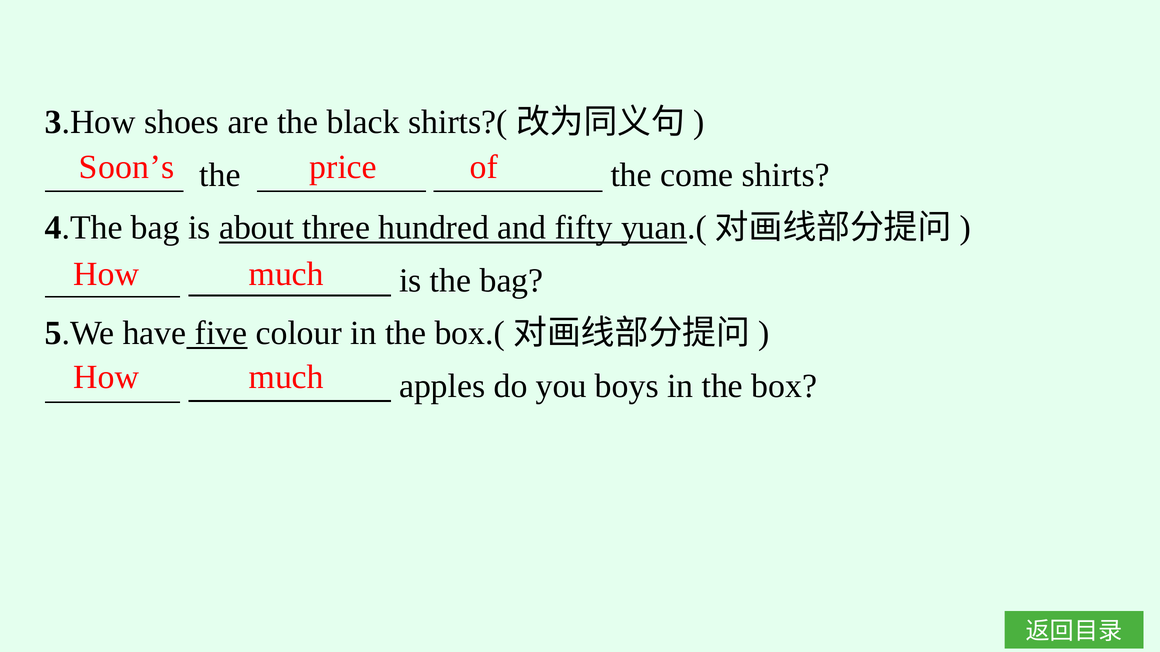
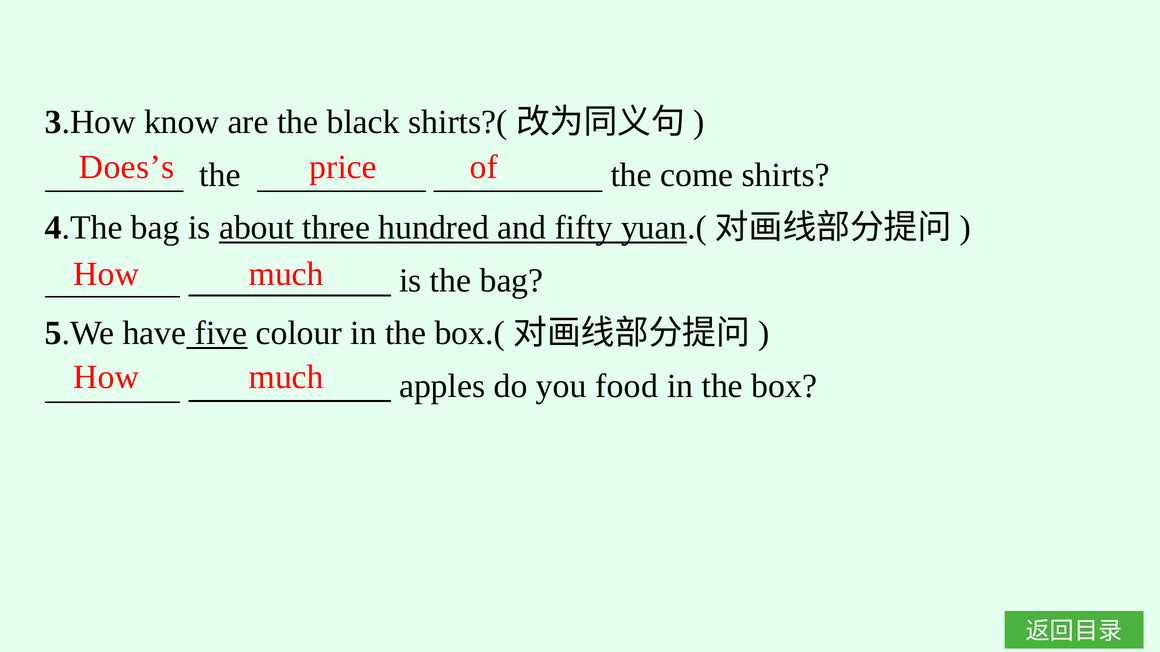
shoes: shoes -> know (182, 122)
Soon’s: Soon’s -> Does’s (127, 167)
boys: boys -> food (627, 386)
